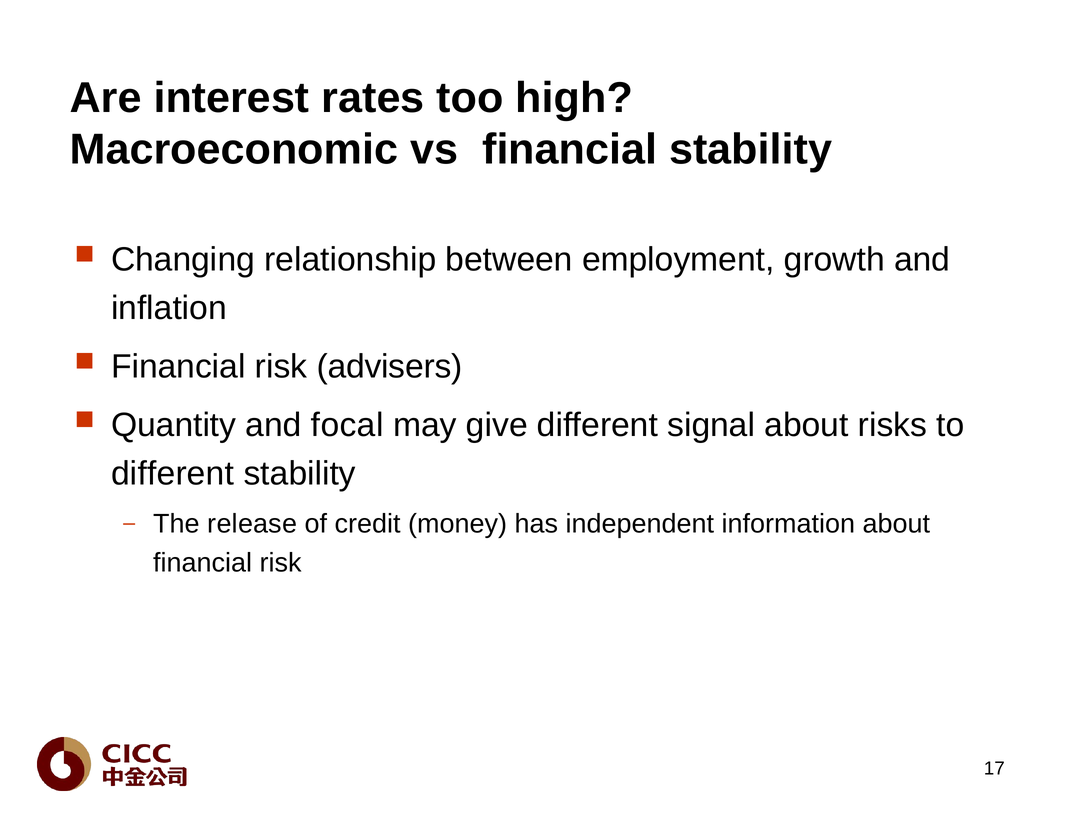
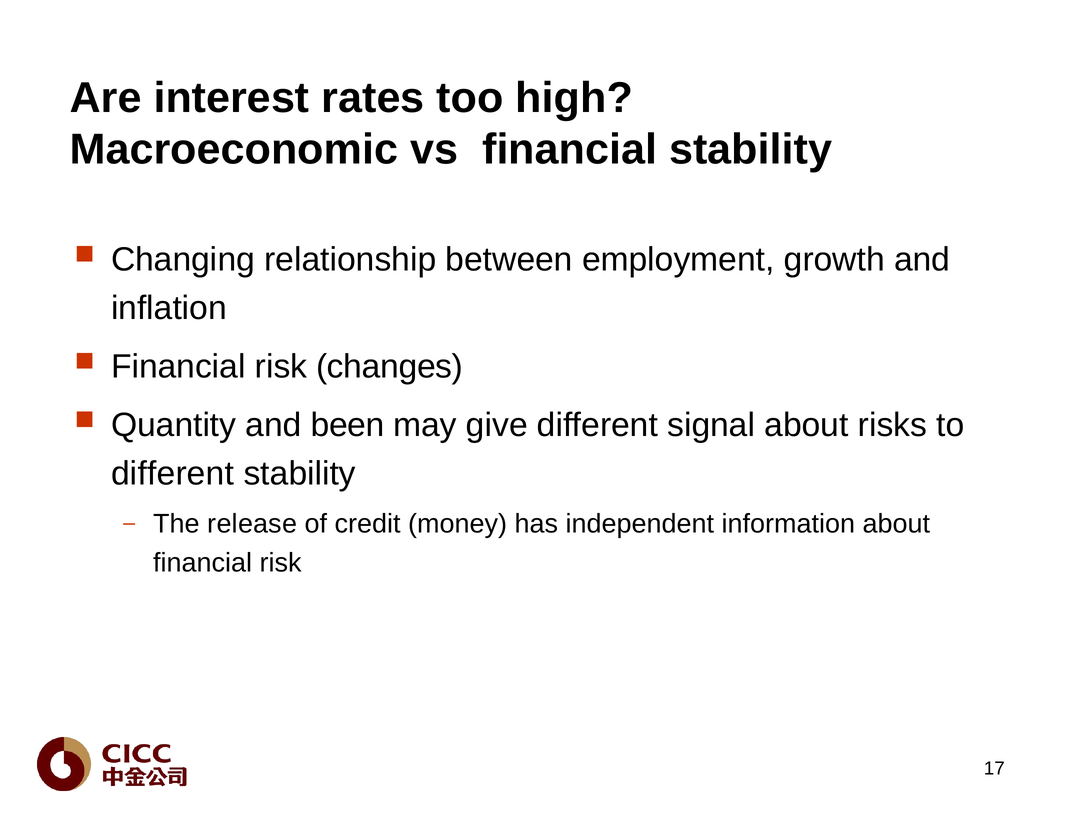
advisers: advisers -> changes (390, 367)
focal: focal -> been (348, 425)
